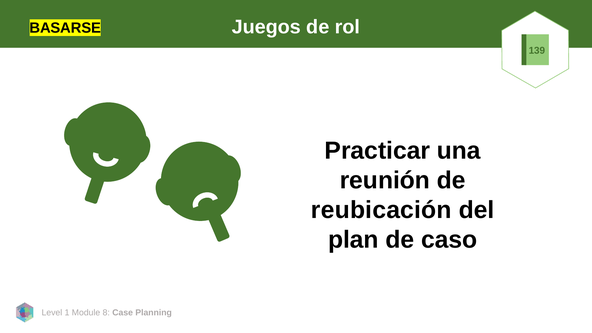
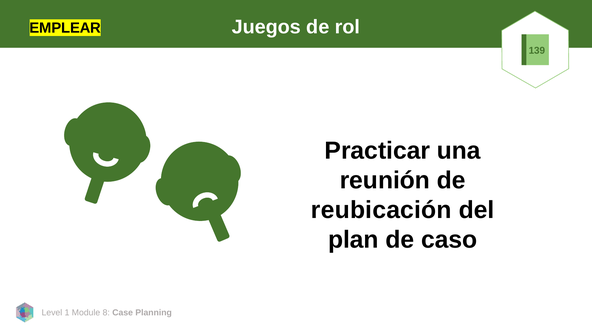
BASARSE: BASARSE -> EMPLEAR (65, 28)
